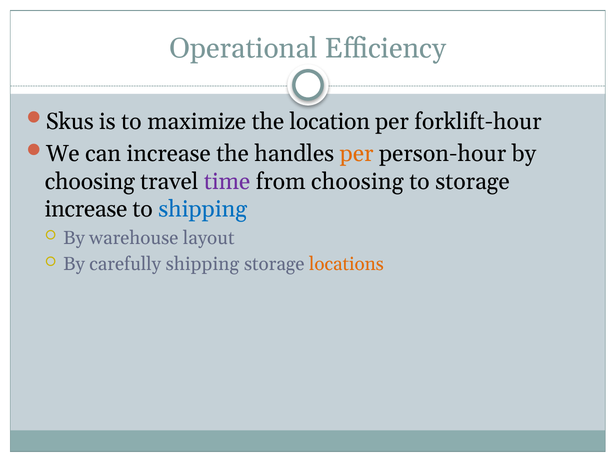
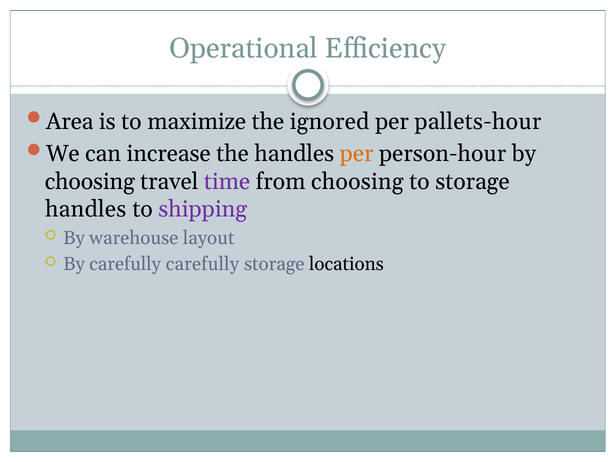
Skus: Skus -> Area (70, 121)
location: location -> ignored (330, 121)
forklift-hour: forklift-hour -> pallets-hour (478, 121)
increase: increase -> handles (86, 209)
shipping colour: blue -> purple (203, 209)
carefully shipping: shipping -> carefully (202, 264)
locations colour: orange -> black (346, 264)
